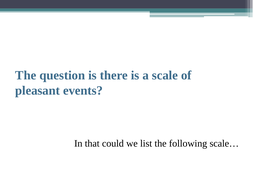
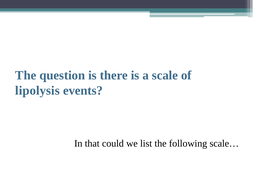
pleasant: pleasant -> lipolysis (37, 90)
